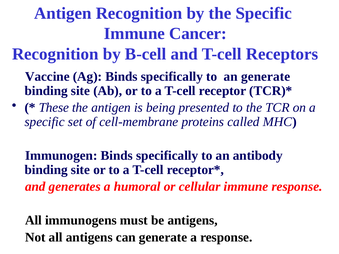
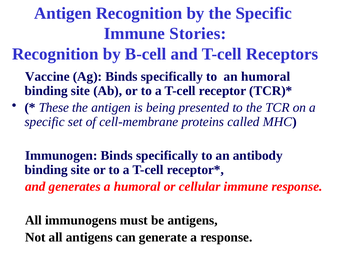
Cancer: Cancer -> Stories (198, 34)
an generate: generate -> humoral (266, 77)
